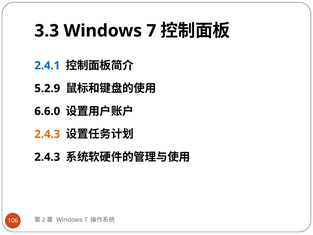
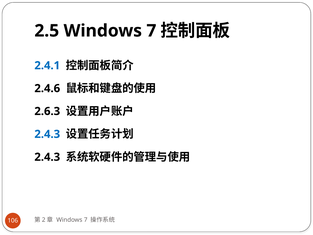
3.3: 3.3 -> 2.5 (47, 31)
5.2.9: 5.2.9 -> 2.4.6 (47, 88)
6.6.0: 6.6.0 -> 2.6.3 (47, 111)
2.4.3 colour: orange -> blue (47, 134)
